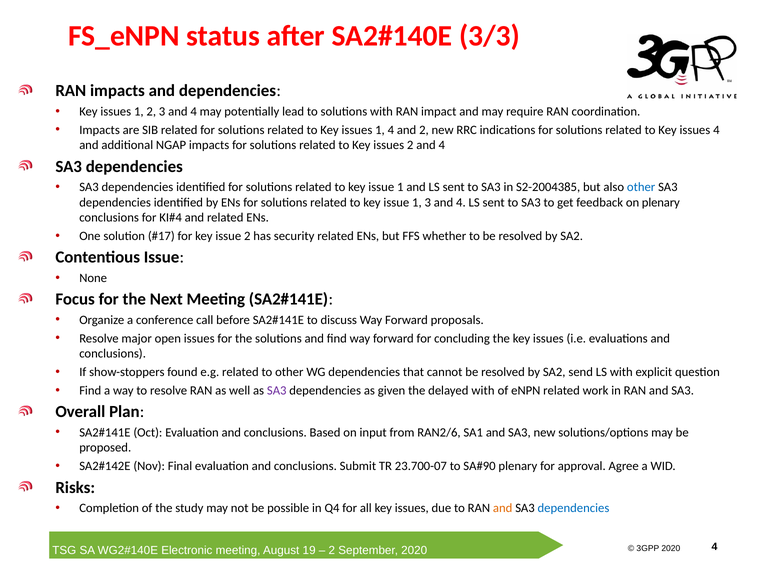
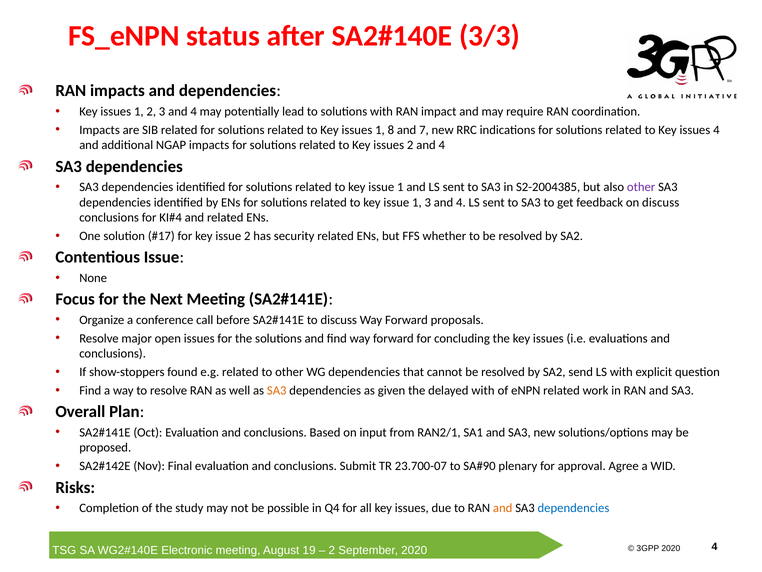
1 4: 4 -> 8 (391, 130)
and 2: 2 -> 7 (424, 130)
other colour: blue -> purple (641, 187)
on plenary: plenary -> discuss (661, 202)
SA3 colour: purple -> orange (277, 390)
RAN2/6: RAN2/6 -> RAN2/1 (439, 432)
